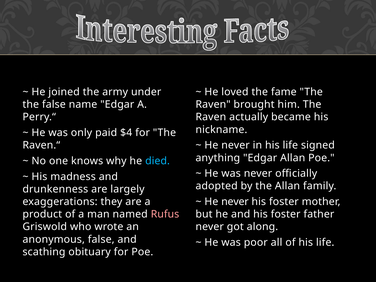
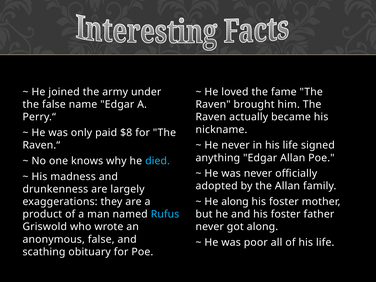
$4: $4 -> $8 (126, 133)
never: never -> along (235, 202)
Rufus colour: pink -> light blue (165, 214)
